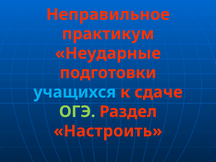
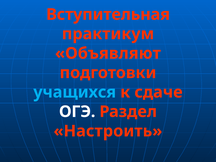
Неправильное: Неправильное -> Вступительная (108, 14)
Неударные: Неударные -> Объявляют (108, 53)
ОГЭ colour: light green -> white (77, 112)
